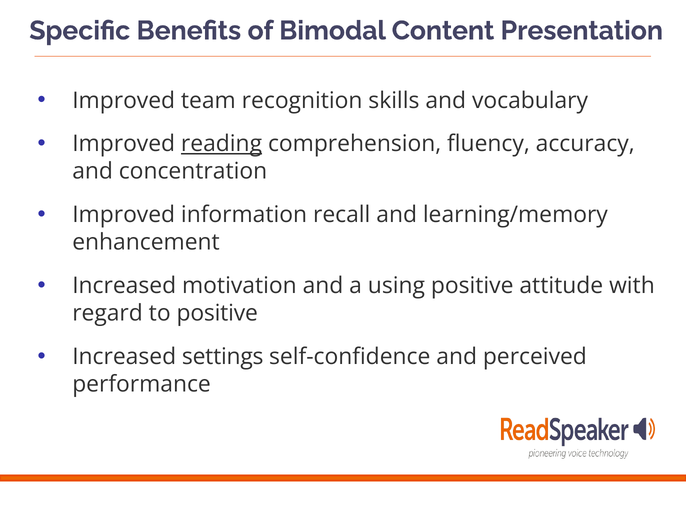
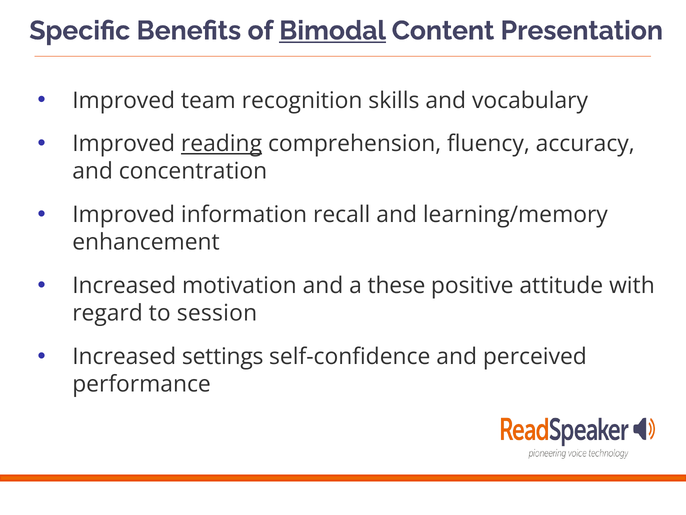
Bimodal underline: none -> present (333, 31)
using: using -> these (397, 286)
to positive: positive -> session (217, 313)
